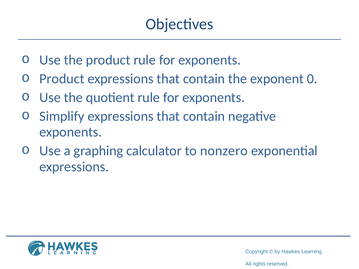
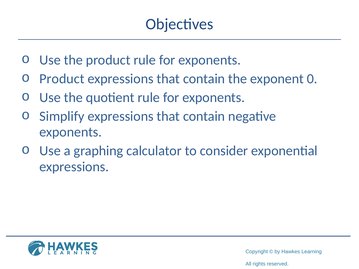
nonzero: nonzero -> consider (224, 151)
